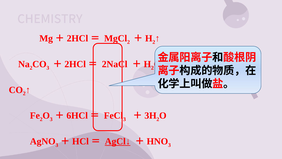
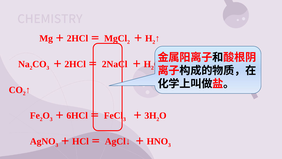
AgCl↓ underline: present -> none (118, 141)
